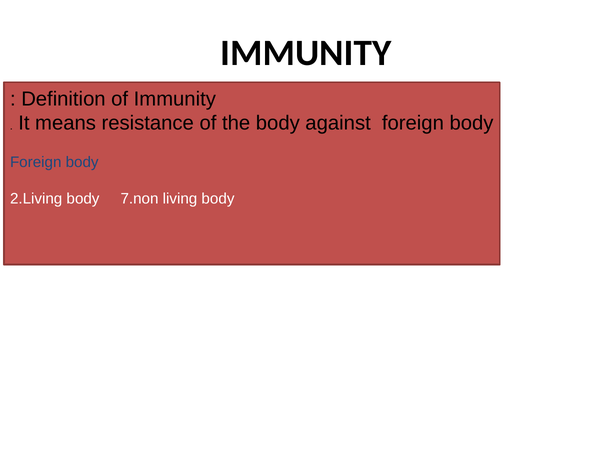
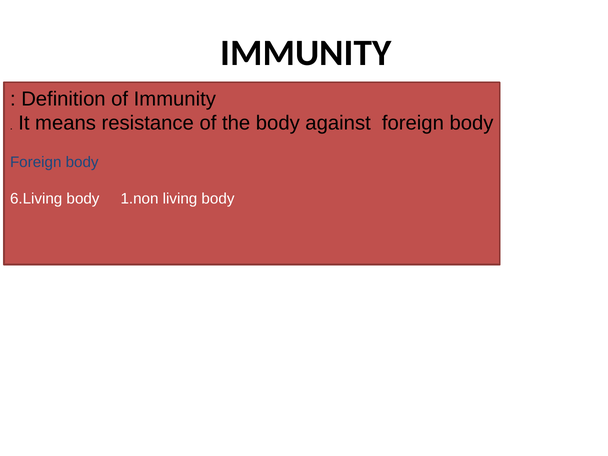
2.Living: 2.Living -> 6.Living (36, 199)
7.non: 7.non -> 1.non (140, 199)
